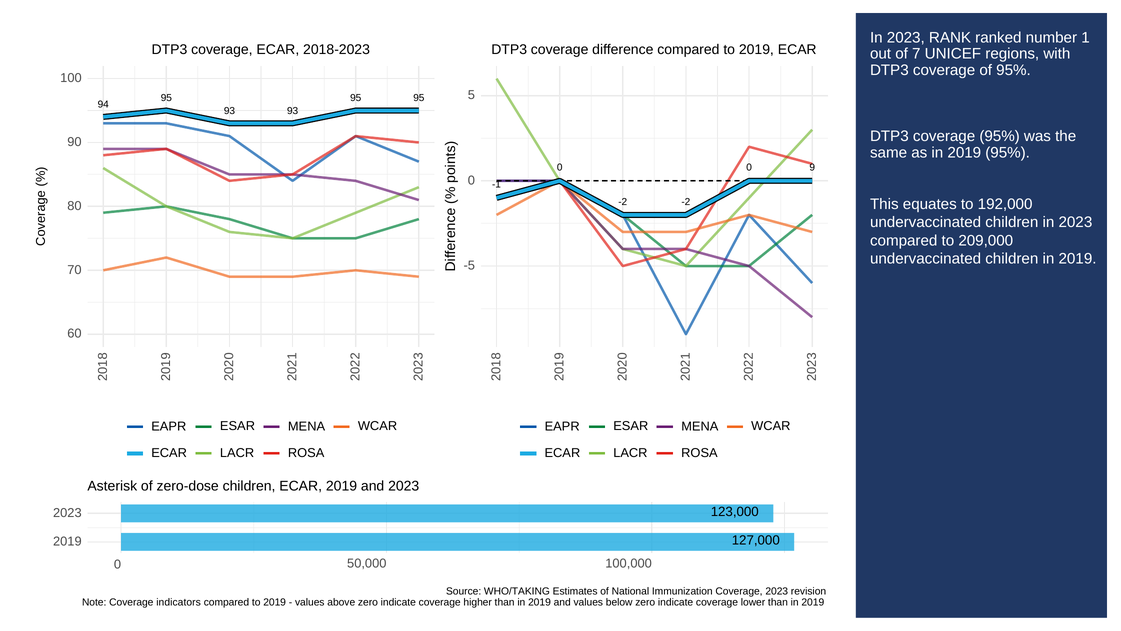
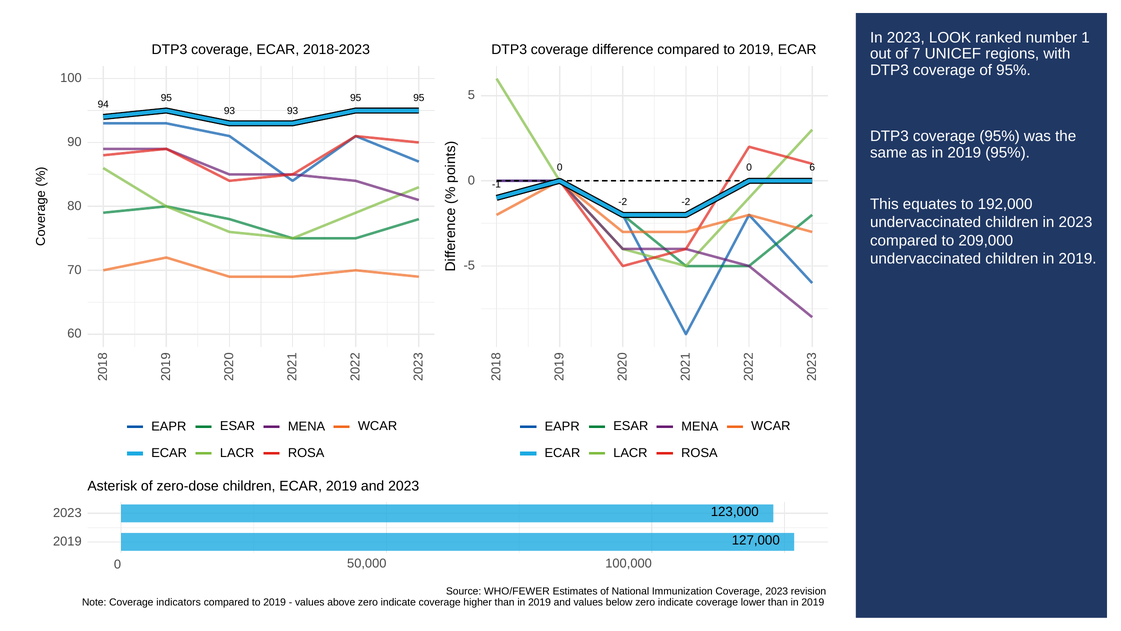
RANK: RANK -> LOOK (950, 37)
0 9: 9 -> 6 (812, 167)
WHO/TAKING: WHO/TAKING -> WHO/FEWER (517, 591)
